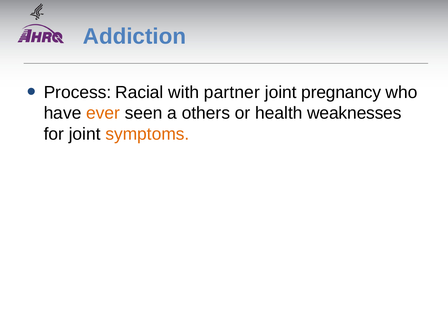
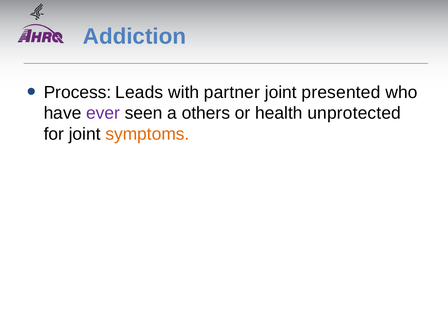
Racial: Racial -> Leads (139, 92)
pregnancy: pregnancy -> presented (341, 92)
ever colour: orange -> purple (103, 113)
weaknesses: weaknesses -> unprotected (354, 113)
